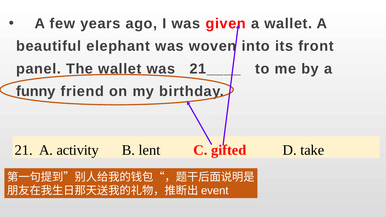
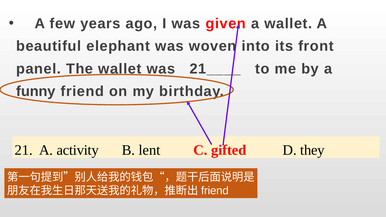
take: take -> they (312, 150)
event: event -> friend (215, 191)
